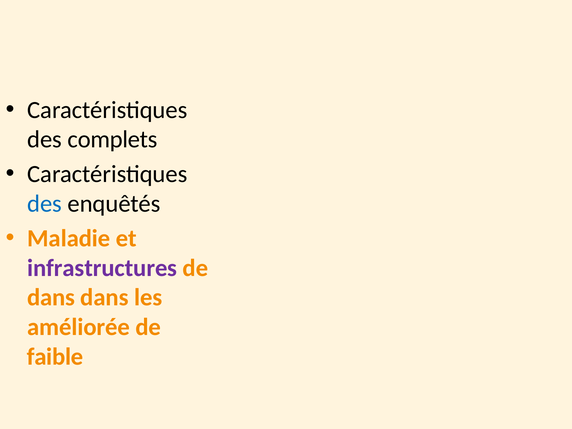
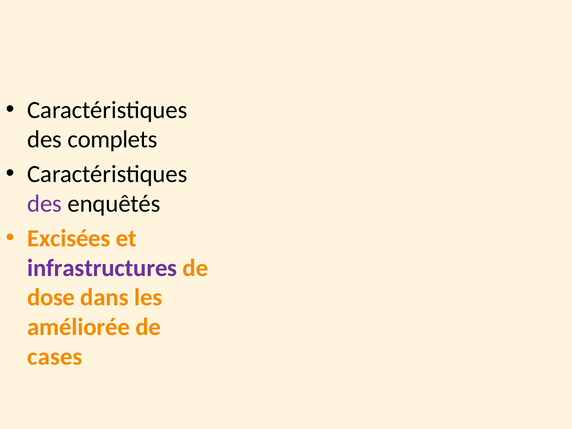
des colour: blue -> purple (45, 204)
Maladie: Maladie -> Excisées (69, 238)
dans: dans -> dose (51, 298)
faible: faible -> cases (55, 357)
